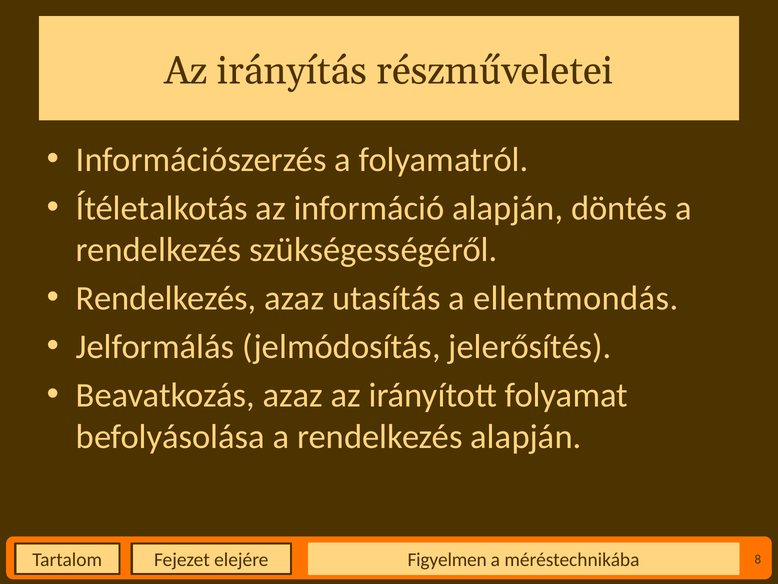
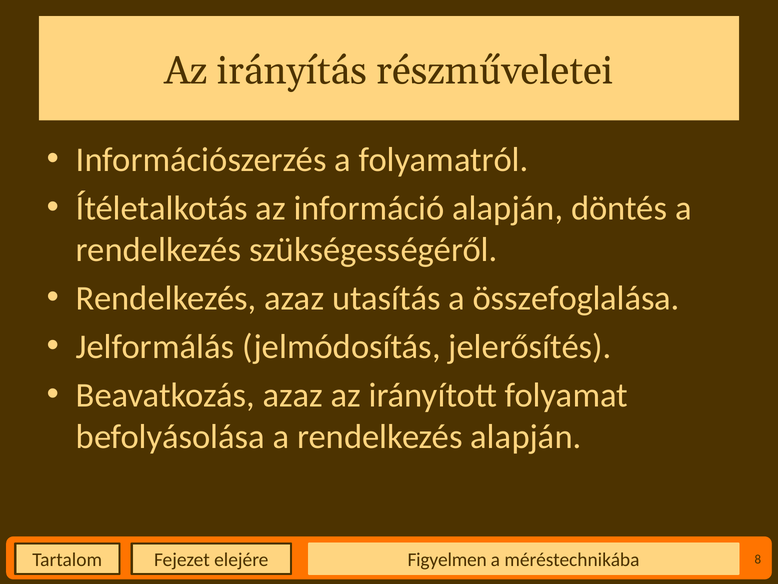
ellentmondás: ellentmondás -> összefoglalása (576, 298)
